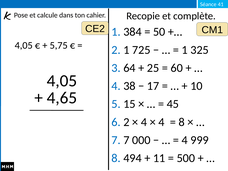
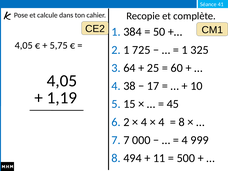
4,65: 4,65 -> 1,19 (62, 98)
